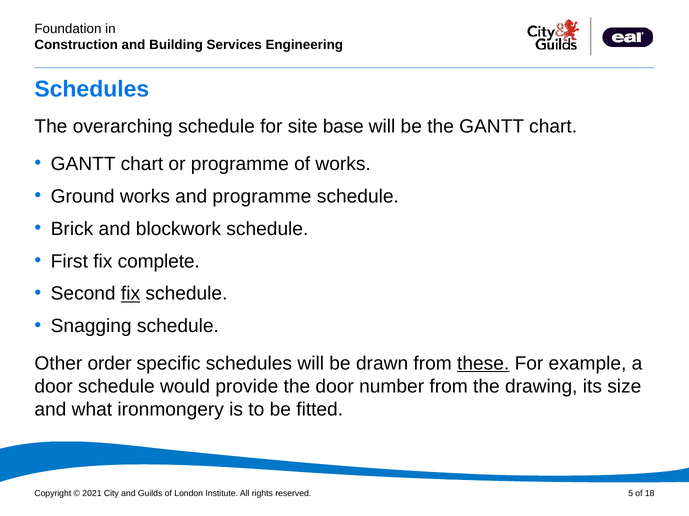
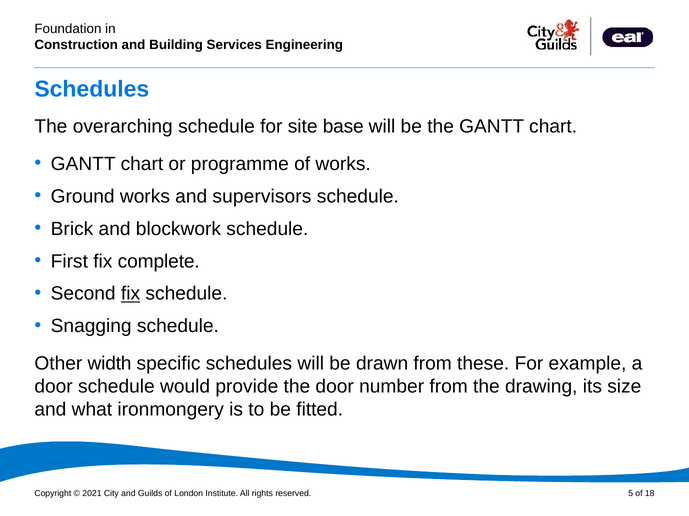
and programme: programme -> supervisors (262, 197)
order: order -> width (110, 364)
these underline: present -> none (483, 364)
